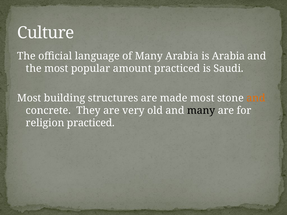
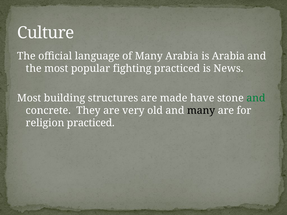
amount: amount -> fighting (132, 69)
Saudi: Saudi -> News (228, 69)
made most: most -> have (202, 98)
and colour: orange -> green (256, 98)
